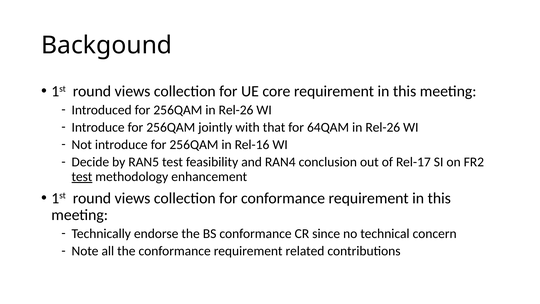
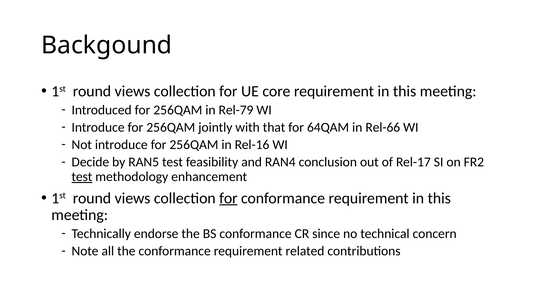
256QAM in Rel-26: Rel-26 -> Rel-79 (236, 110)
64QAM in Rel-26: Rel-26 -> Rel-66 (383, 127)
for underline: none -> present (228, 198)
